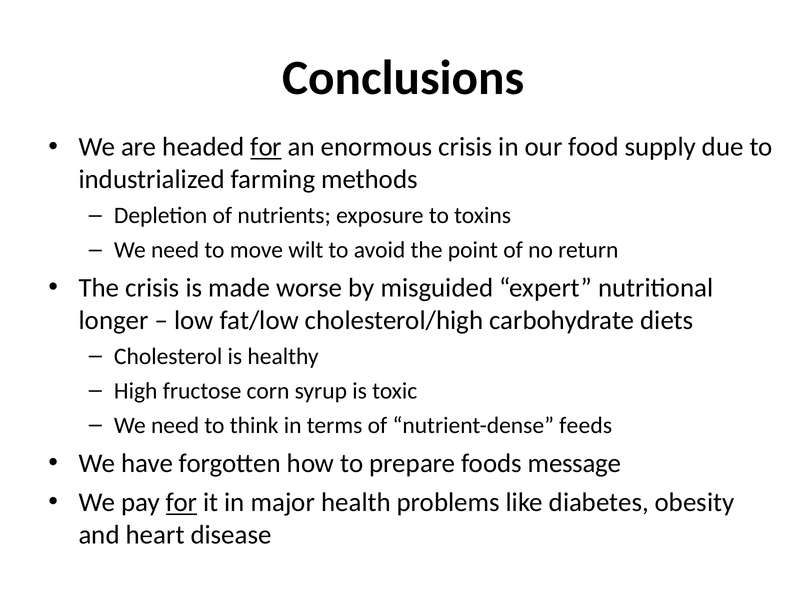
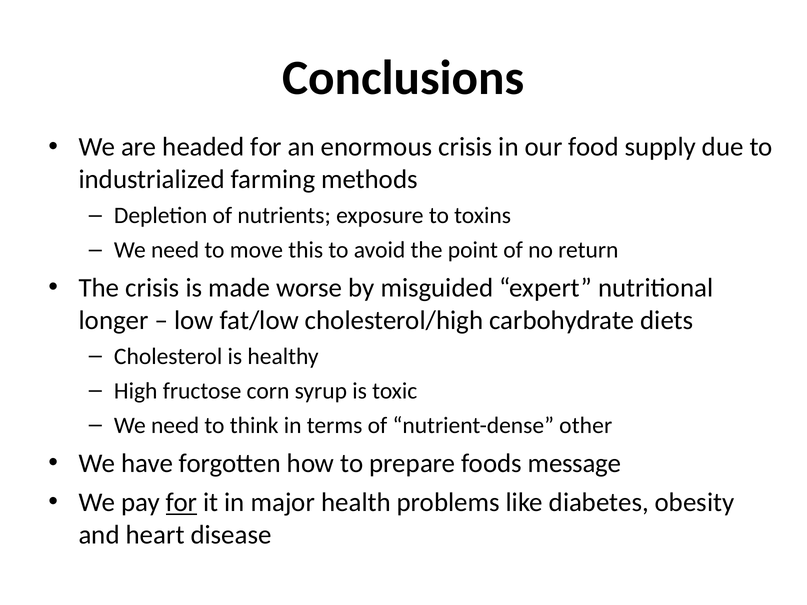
for underline: present -> none (266, 147)
wilt: wilt -> this (306, 250)
feeds: feeds -> other (586, 426)
